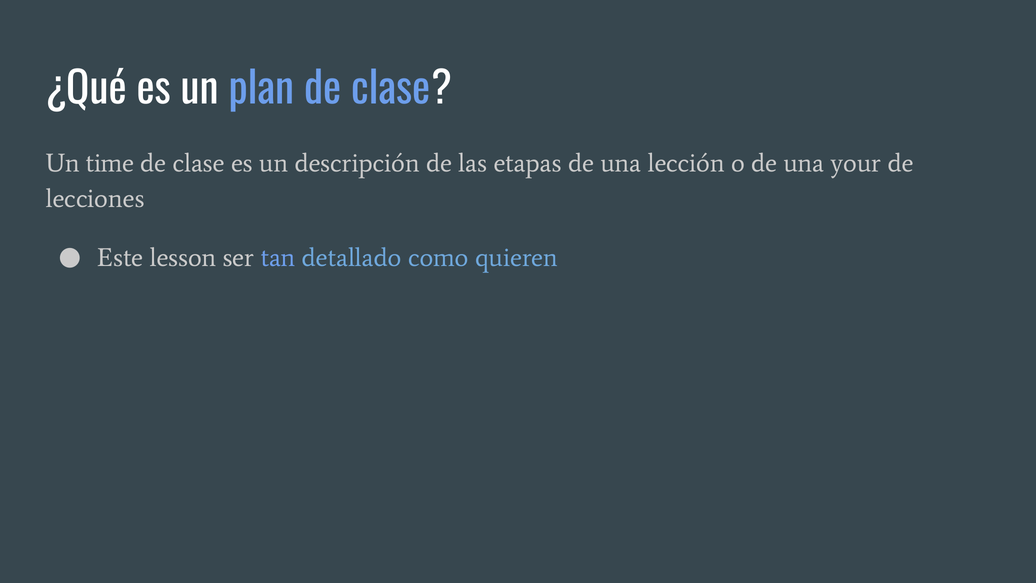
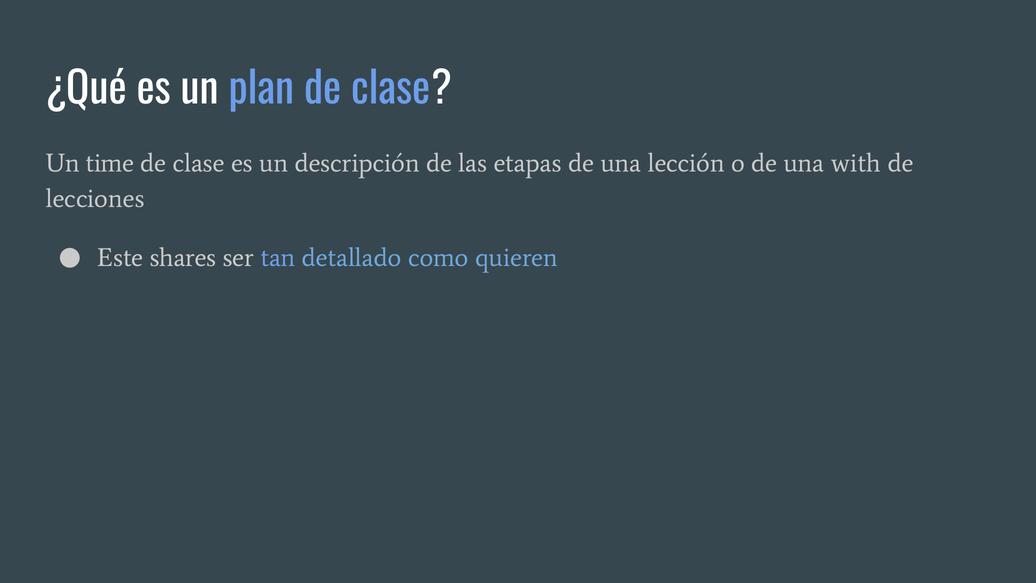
your: your -> with (856, 163)
lesson: lesson -> shares (183, 257)
